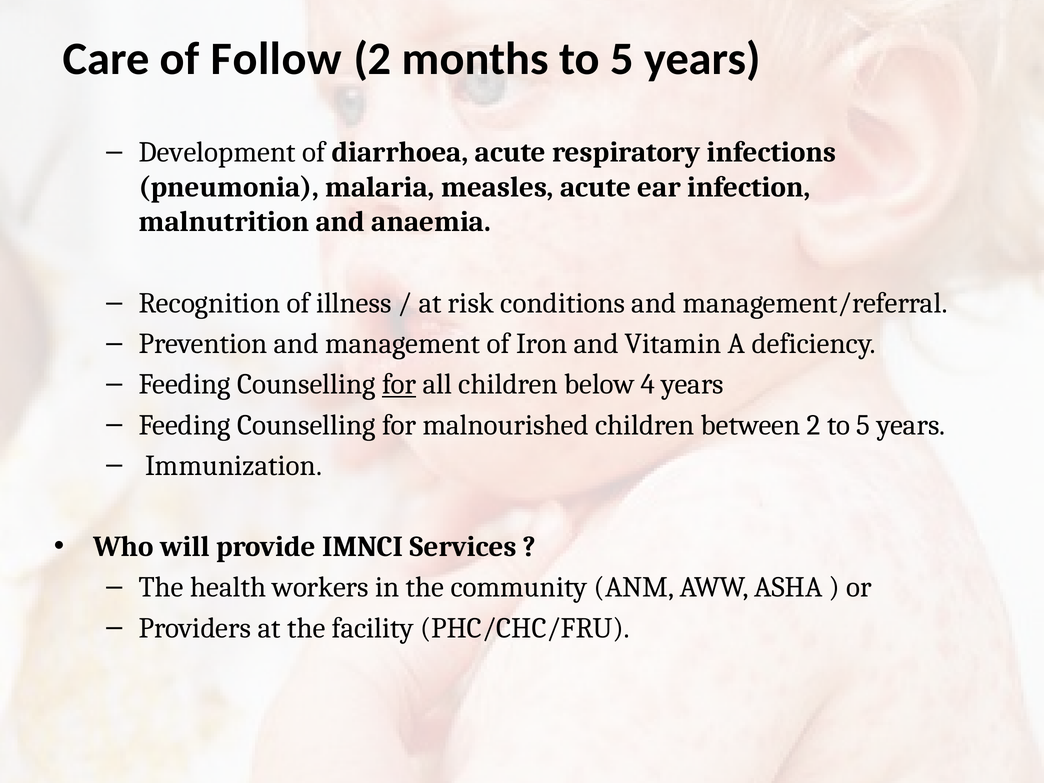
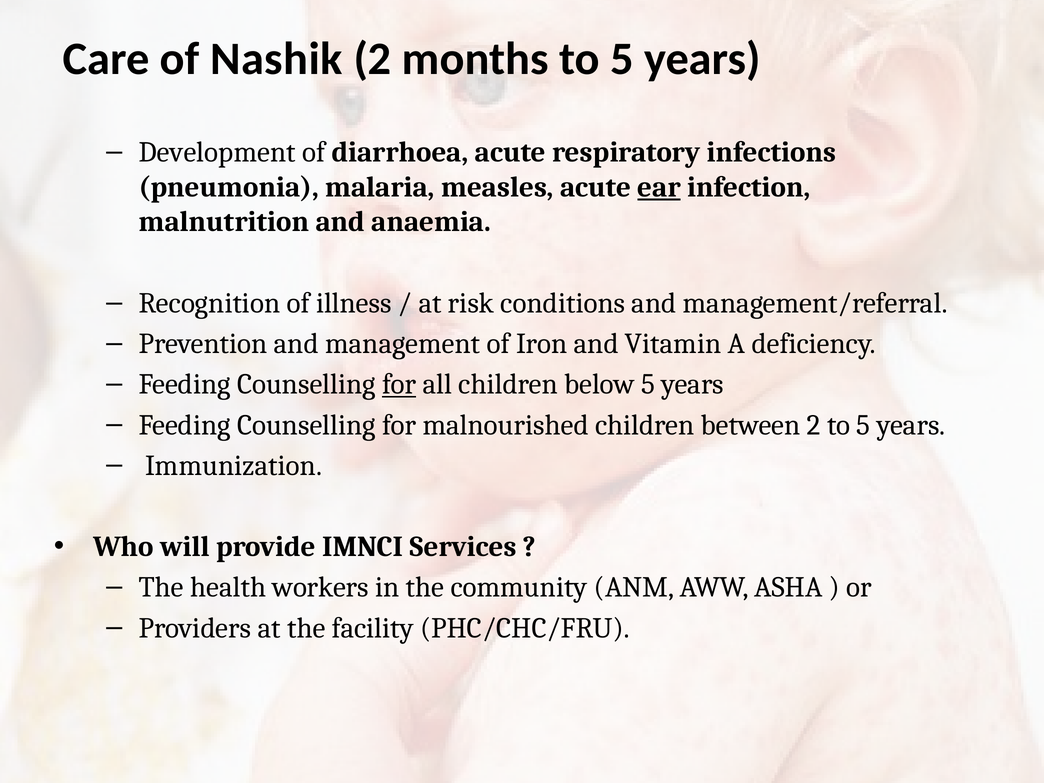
Follow: Follow -> Nashik (276, 59)
ear underline: none -> present (659, 187)
below 4: 4 -> 5 (648, 384)
